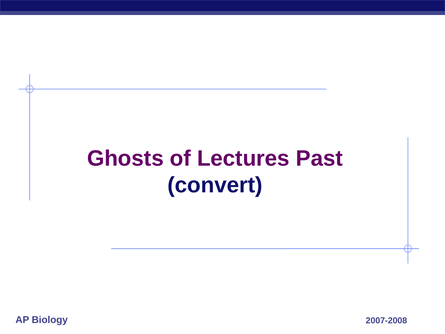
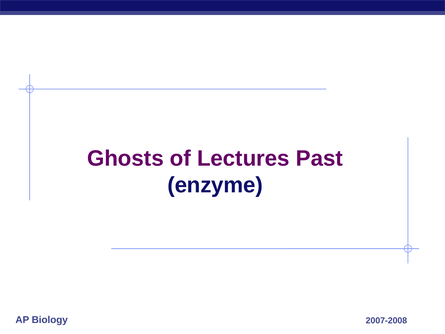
convert: convert -> enzyme (215, 185)
